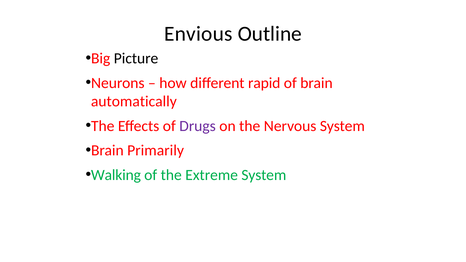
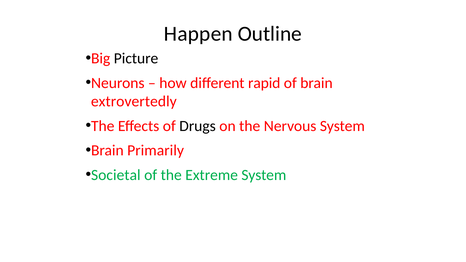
Envious: Envious -> Happen (198, 34)
automatically: automatically -> extrovertedly (134, 102)
Drugs colour: purple -> black (198, 126)
Walking: Walking -> Societal (116, 175)
